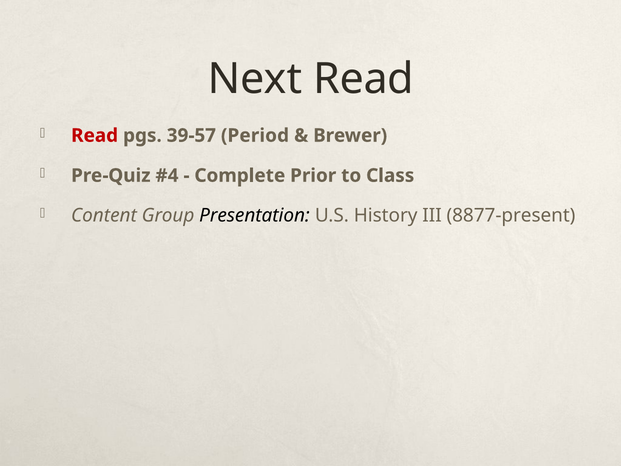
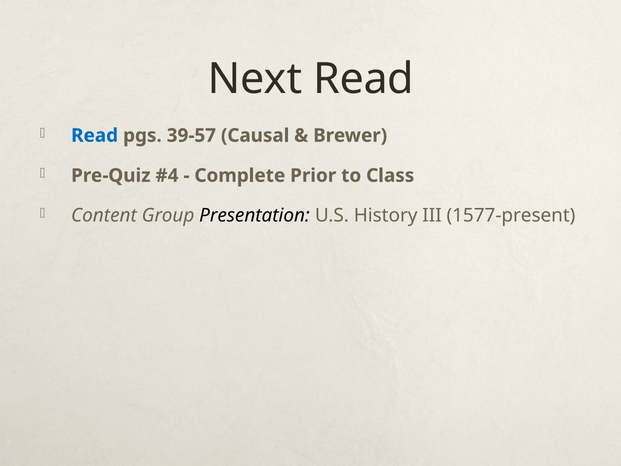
Read colour: red -> blue (95, 135)
Period: Period -> Causal (255, 135)
8877-present: 8877-present -> 1577-present (511, 215)
